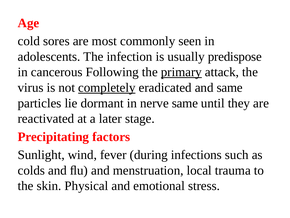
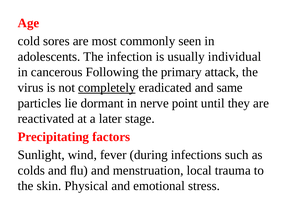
predispose: predispose -> individual (235, 56)
primary underline: present -> none (181, 72)
nerve same: same -> point (185, 103)
